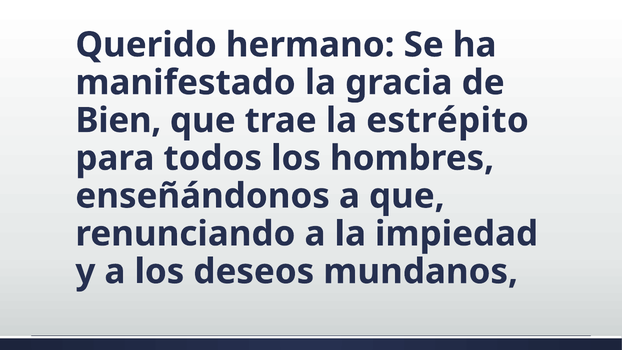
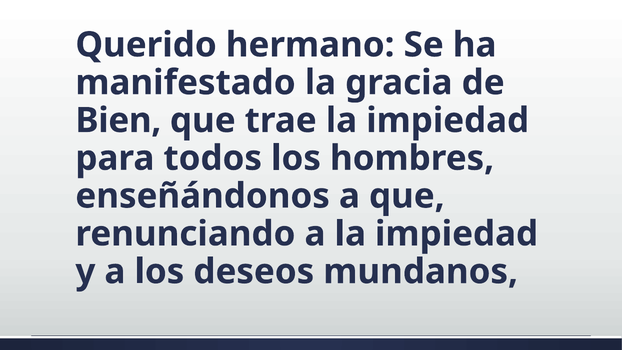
trae la estrépito: estrépito -> impiedad (448, 120)
